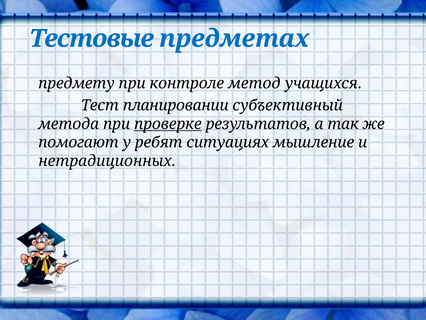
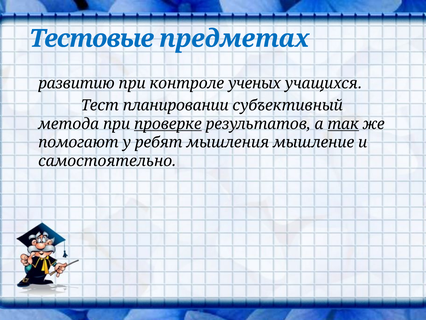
предмету: предмету -> развитию (76, 83)
метод: метод -> ученых (254, 83)
так underline: none -> present (343, 124)
ситуациях: ситуациях -> мышления (228, 142)
нетрадиционных: нетрадиционных -> самостоятельно (107, 161)
